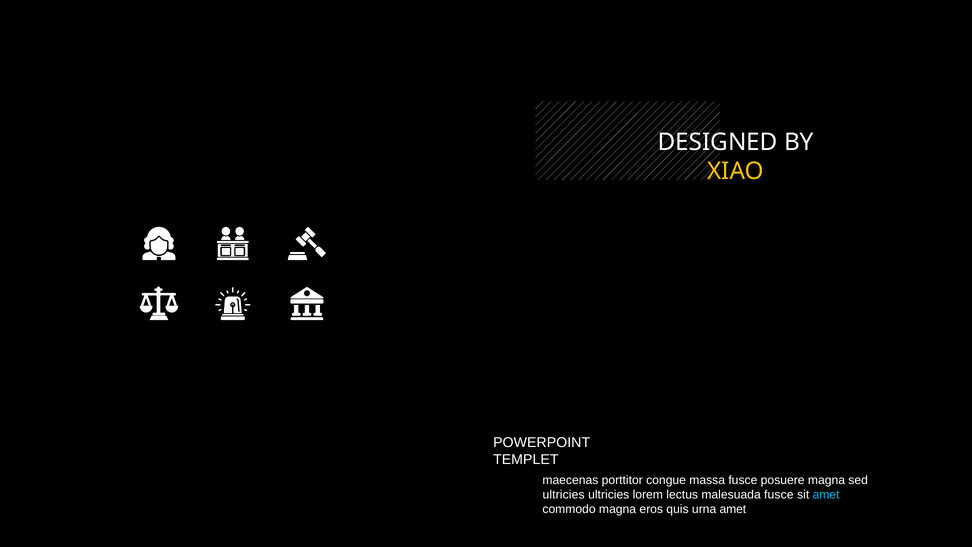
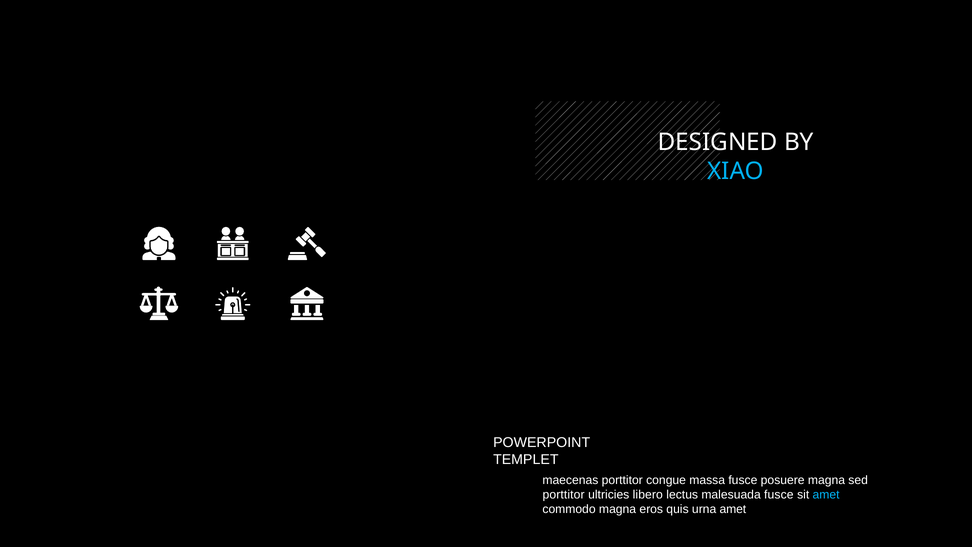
XIAO colour: yellow -> light blue (736, 171)
ultricies: ultricies -> porttitor (564, 494)
lorem: lorem -> libero (648, 494)
